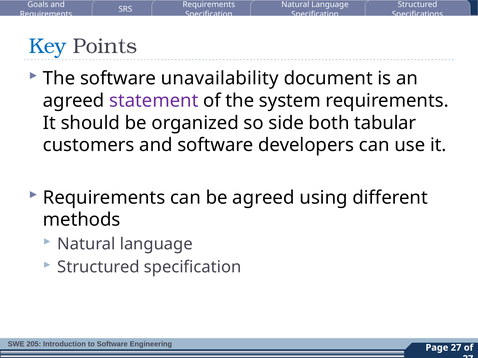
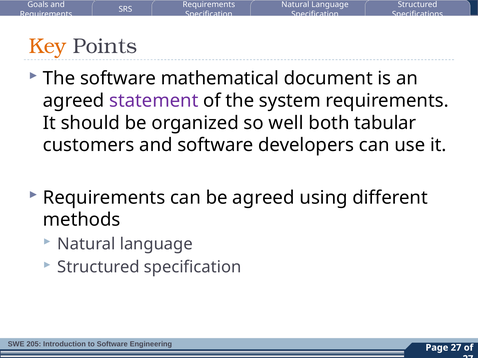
Key colour: blue -> orange (47, 46)
unavailability: unavailability -> mathematical (220, 79)
side: side -> well (286, 123)
